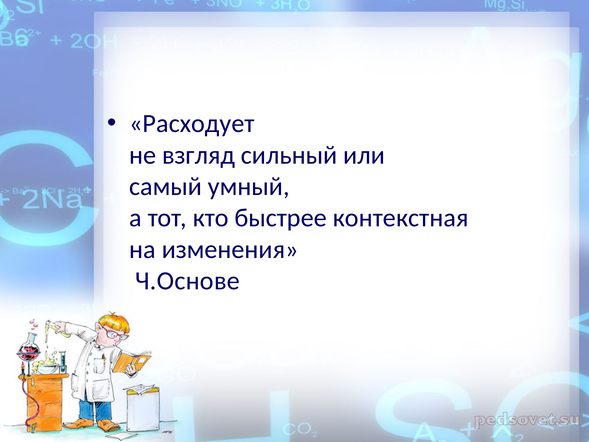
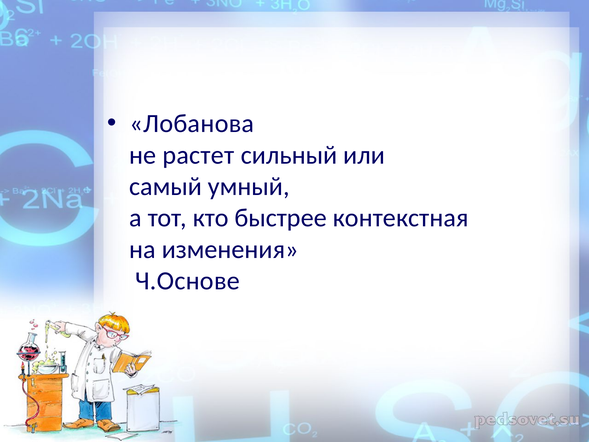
Расходует: Расходует -> Лобанова (192, 124)
взгляд: взгляд -> растет (198, 155)
